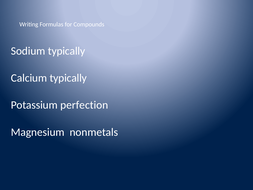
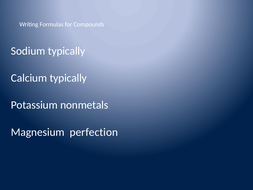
perfection: perfection -> nonmetals (84, 105)
nonmetals: nonmetals -> perfection (94, 132)
